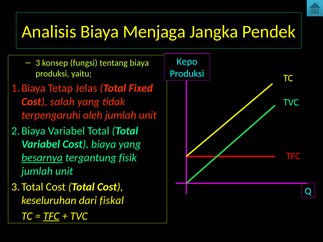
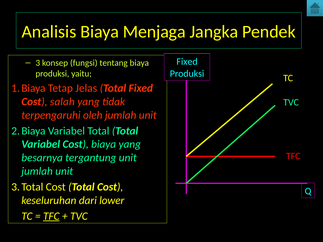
Kepo: Kepo -> Fixed (187, 62)
besarnya underline: present -> none (42, 158)
tergantung fisik: fisik -> unit (128, 158)
fiskal: fiskal -> lower (112, 201)
